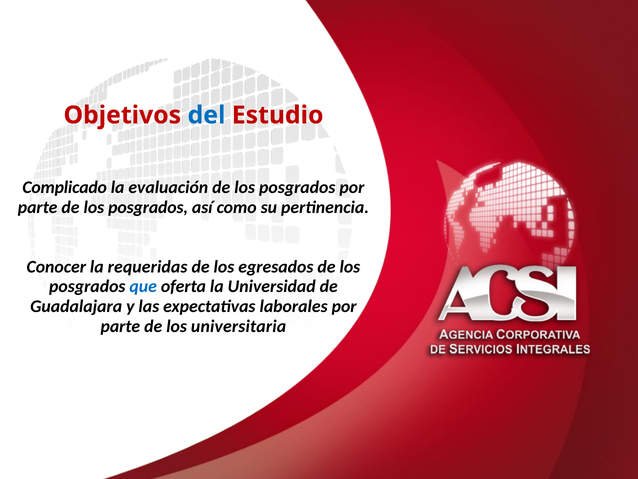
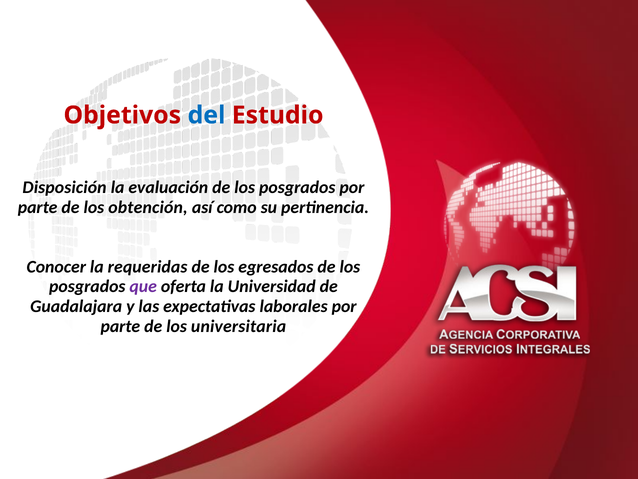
Complicado: Complicado -> Disposición (65, 187)
parte de los posgrados: posgrados -> obtención (148, 207)
que colour: blue -> purple (143, 286)
